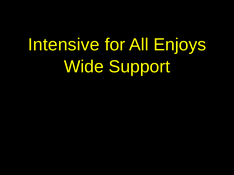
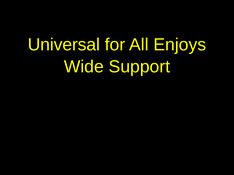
Intensive: Intensive -> Universal (64, 45)
